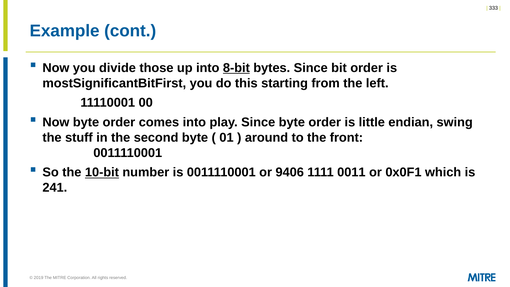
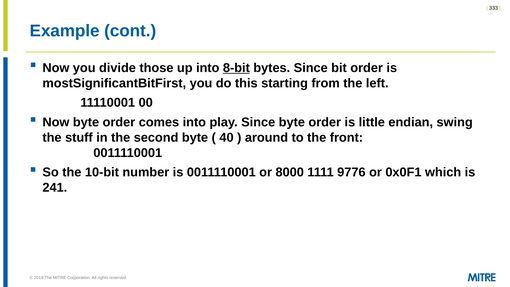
01: 01 -> 40 (226, 138)
10-bit underline: present -> none (102, 172)
9406: 9406 -> 8000 (290, 172)
0011: 0011 -> 9776 (351, 172)
